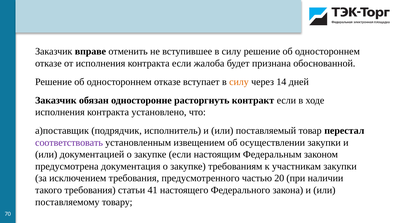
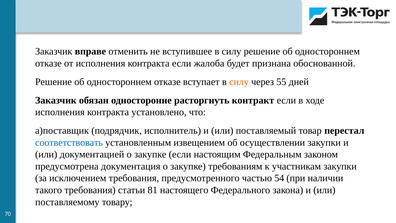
14: 14 -> 55 (281, 82)
соответствовать colour: purple -> blue (69, 142)
20: 20 -> 54 (279, 178)
41: 41 -> 81 (153, 190)
